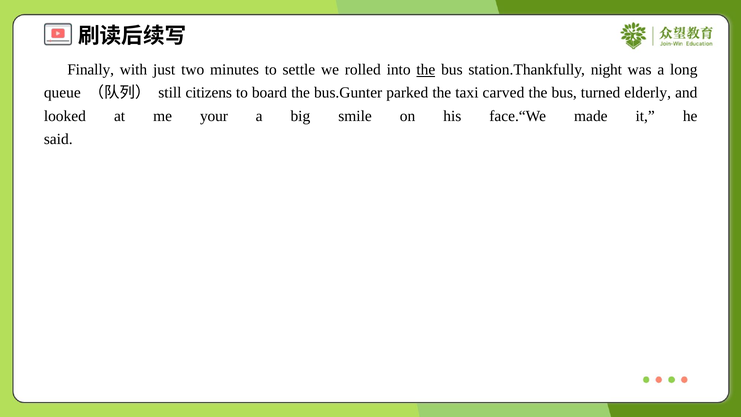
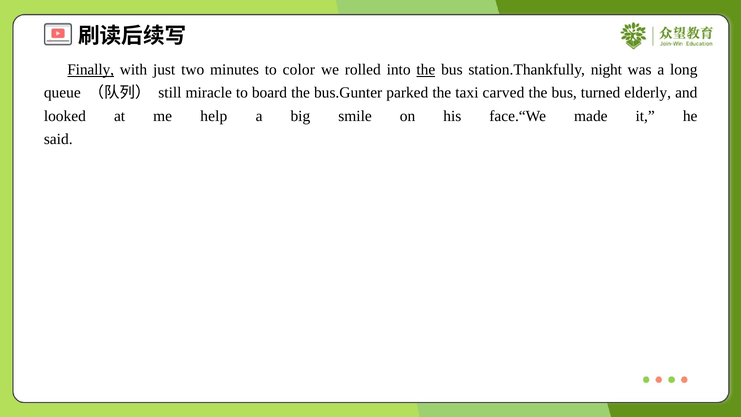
Finally underline: none -> present (91, 70)
settle: settle -> color (299, 70)
citizens: citizens -> miracle (209, 93)
your: your -> help (214, 116)
